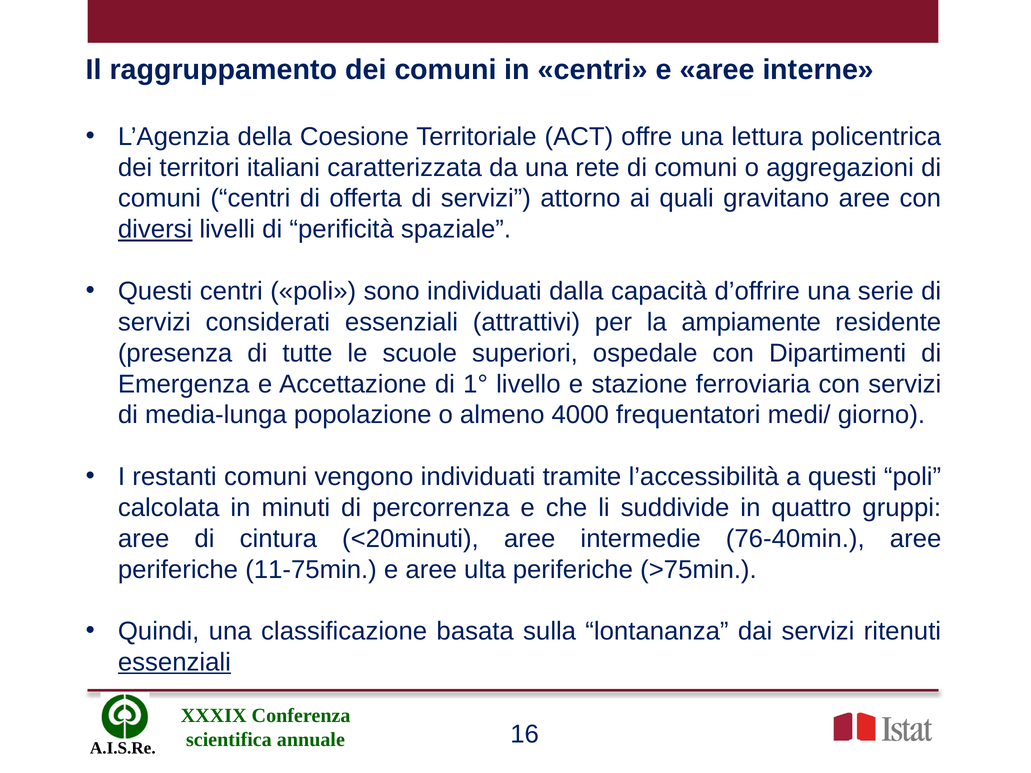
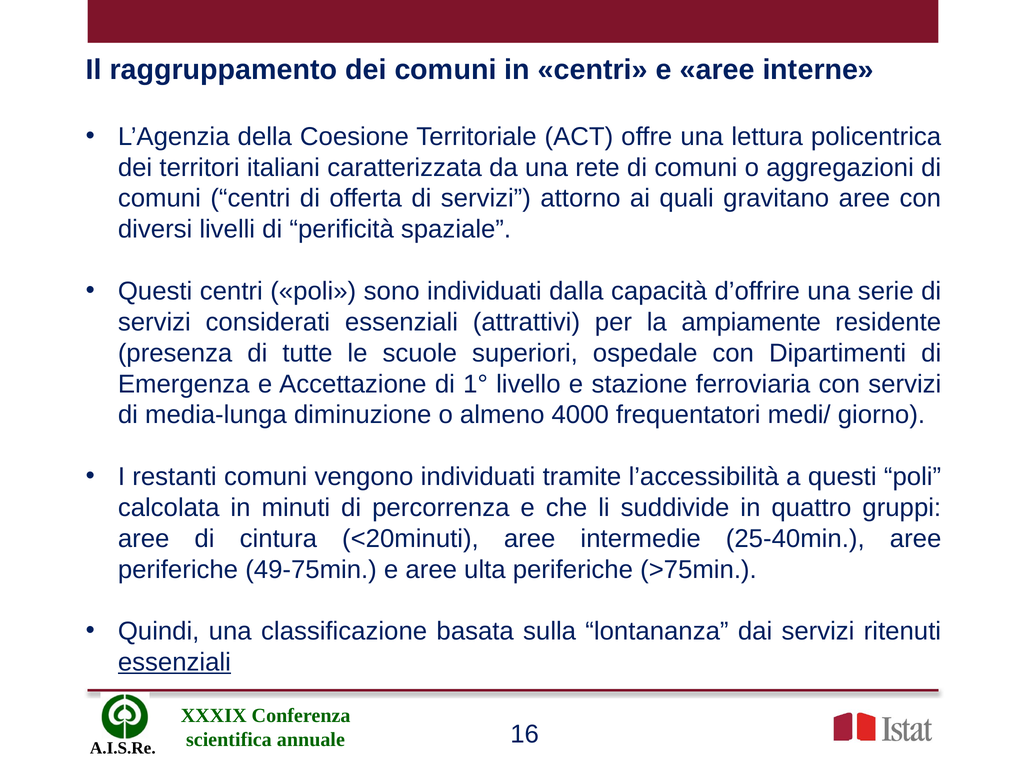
diversi underline: present -> none (155, 229)
popolazione: popolazione -> diminuzione (363, 415)
76-40min: 76-40min -> 25-40min (795, 539)
11-75min: 11-75min -> 49-75min (311, 570)
